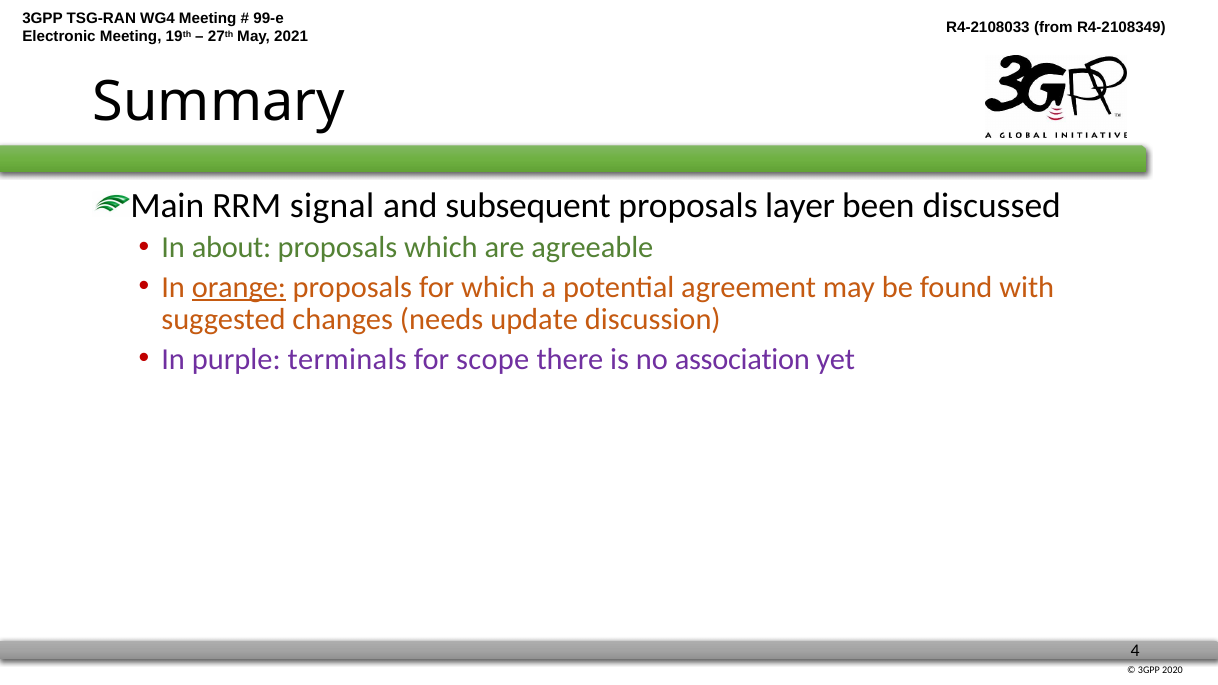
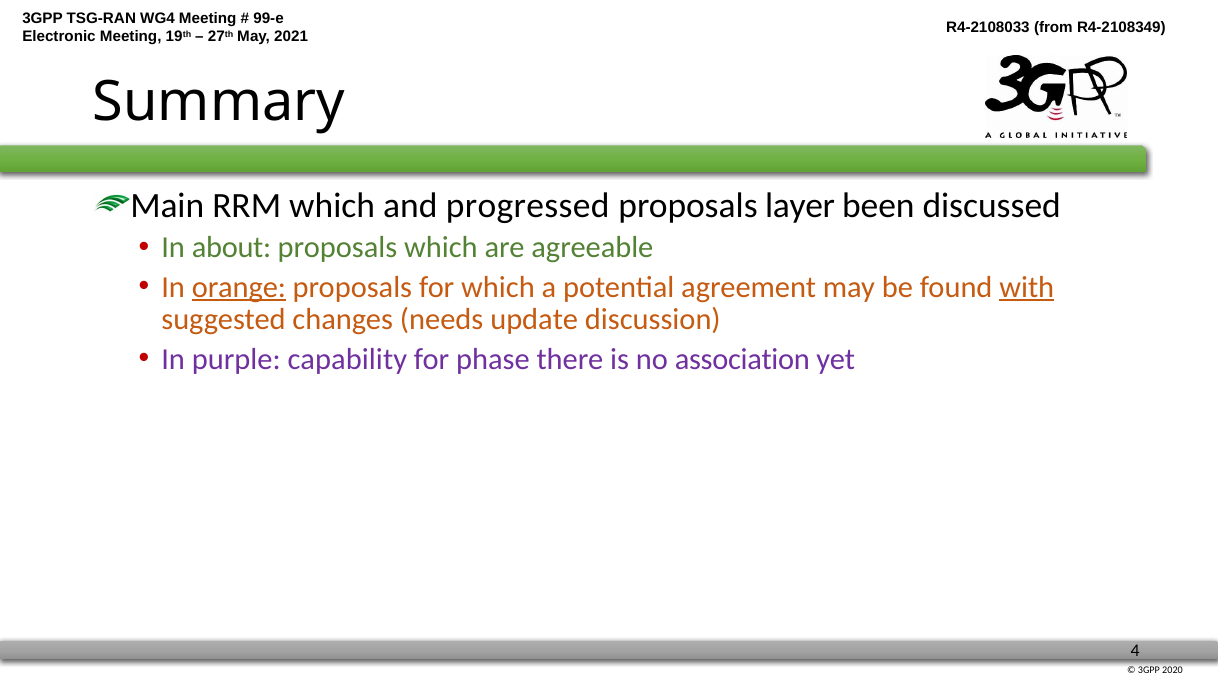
RRM signal: signal -> which (332, 206)
subsequent: subsequent -> progressed (528, 206)
with underline: none -> present (1027, 287)
terminals: terminals -> capability (347, 359)
scope: scope -> phase (493, 359)
